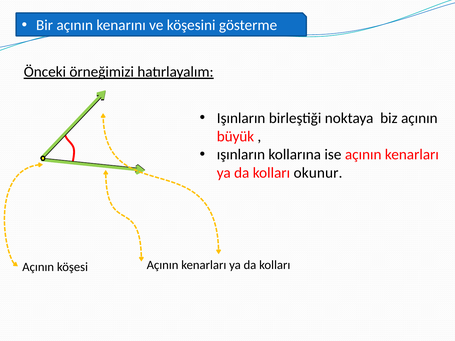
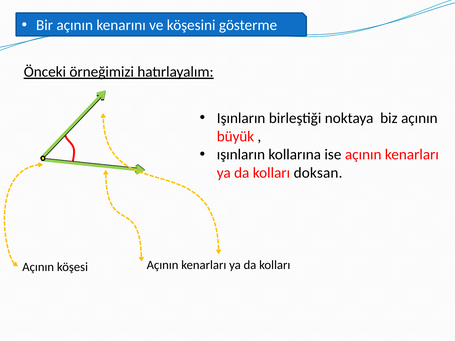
okunur: okunur -> doksan (318, 173)
